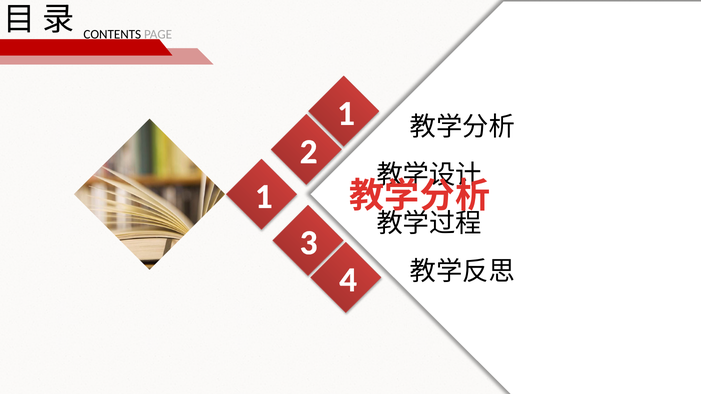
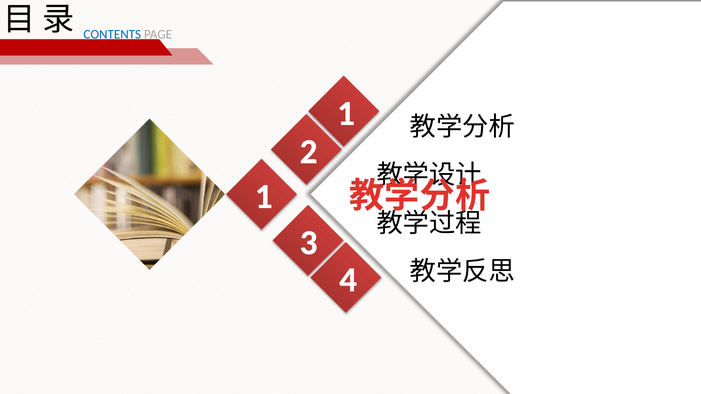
CONTENTS colour: black -> blue (112, 34)
